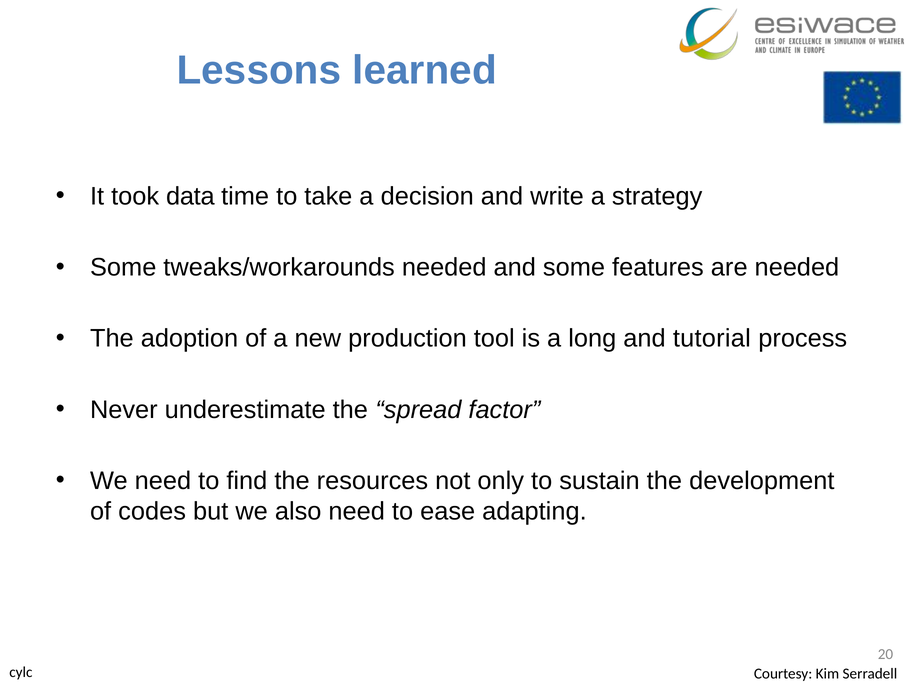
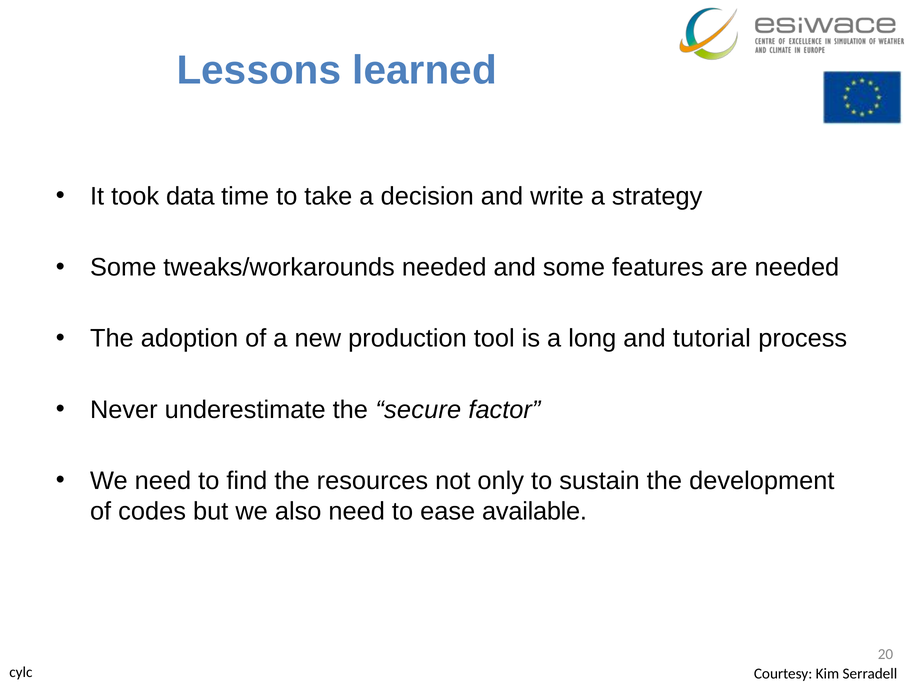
spread: spread -> secure (418, 410)
adapting: adapting -> available (535, 511)
